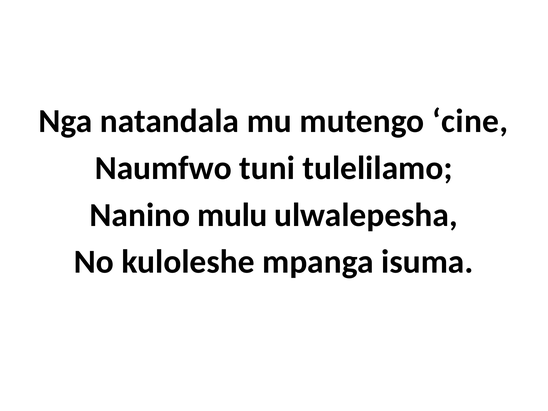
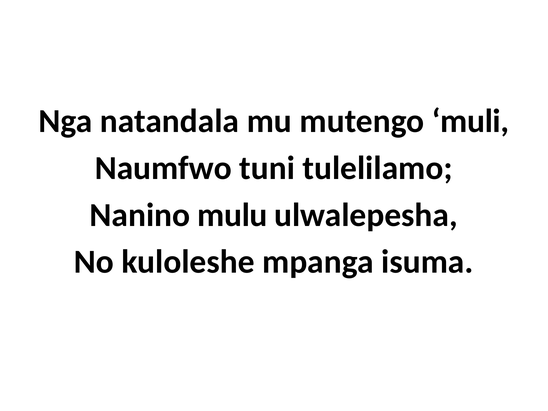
cine: cine -> muli (470, 121)
